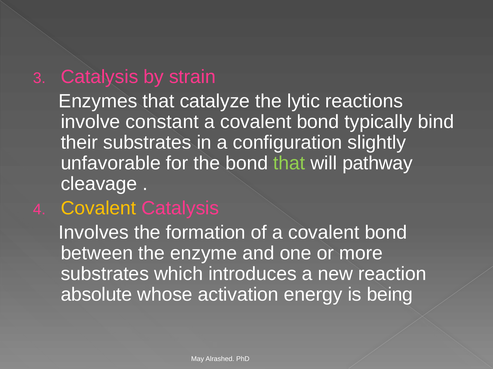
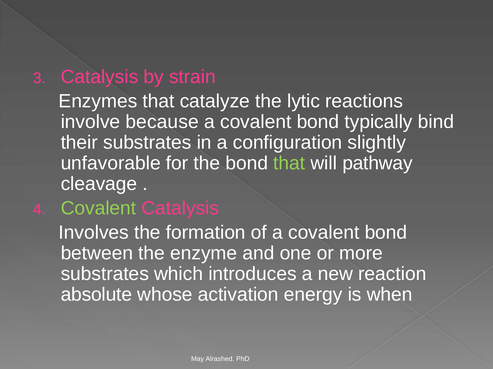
constant: constant -> because (162, 122)
Covalent colour: yellow -> light green (98, 209)
being: being -> when (390, 295)
